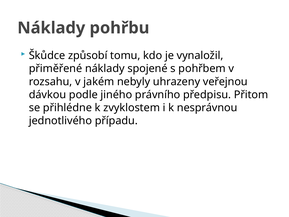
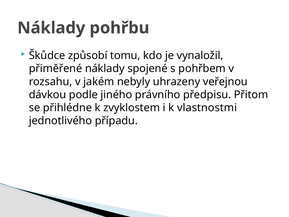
nesprávnou: nesprávnou -> vlastnostmi (207, 108)
